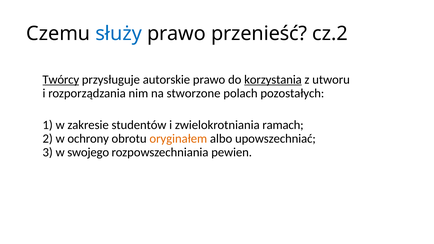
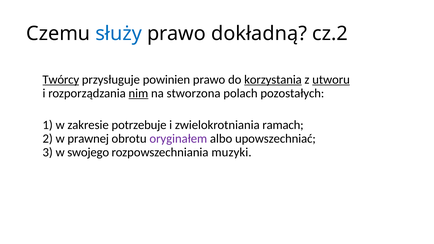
przenieść: przenieść -> dokładną (259, 33)
autorskie: autorskie -> powinien (166, 80)
utworu underline: none -> present (331, 80)
nim underline: none -> present (138, 93)
stworzone: stworzone -> stworzona (194, 93)
studentów: studentów -> potrzebuje (139, 125)
ochrony: ochrony -> prawnej (88, 139)
oryginałem colour: orange -> purple (178, 139)
pewien: pewien -> muzyki (232, 152)
